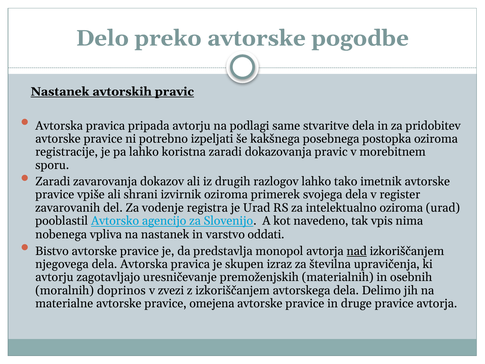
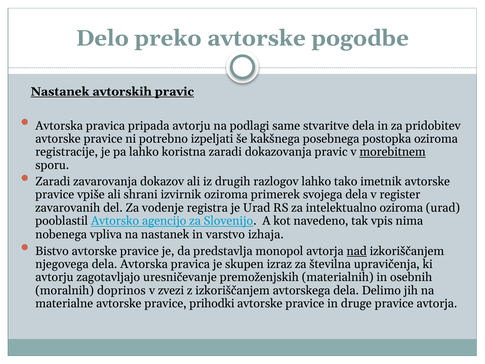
morebitnem underline: none -> present (393, 152)
oddati: oddati -> izhaja (266, 234)
omejena: omejena -> prihodki (212, 303)
